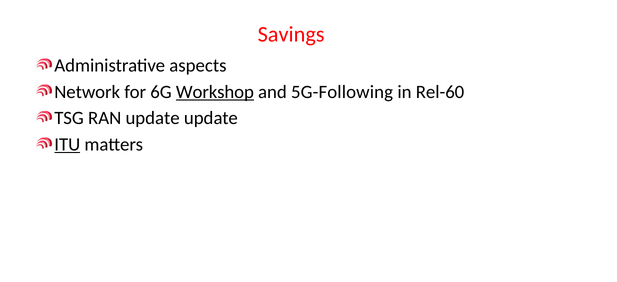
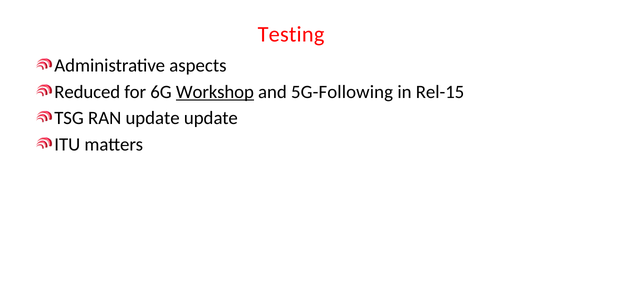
Savings: Savings -> Testing (291, 34)
Network: Network -> Reduced (87, 92)
Rel-60: Rel-60 -> Rel-15 (440, 92)
ITU underline: present -> none (67, 145)
